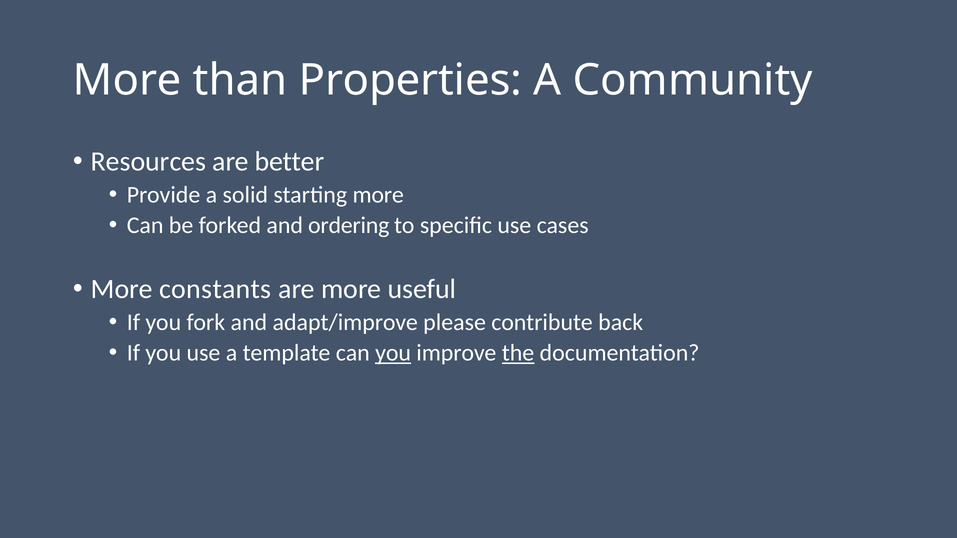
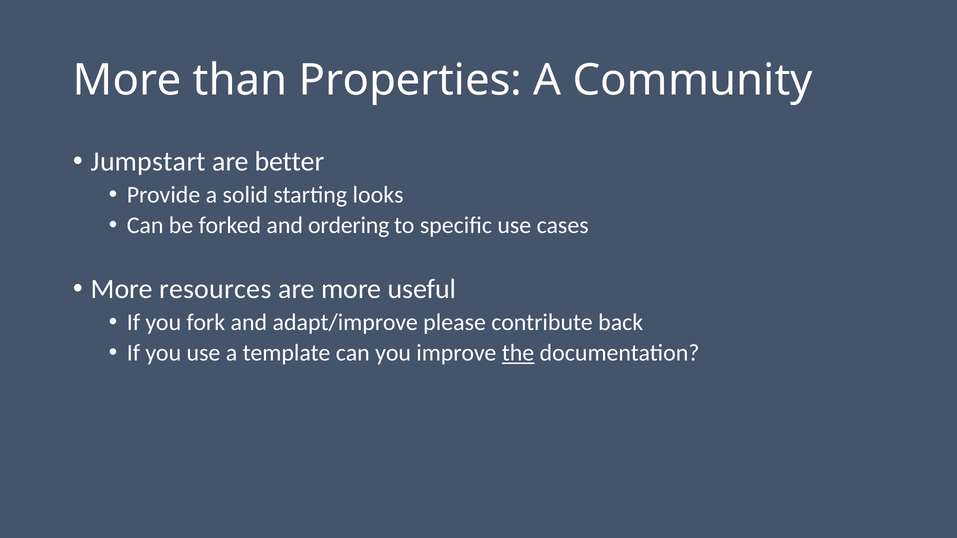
Resources: Resources -> Jumpstart (148, 162)
starting more: more -> looks (378, 195)
constants: constants -> resources (215, 289)
you underline: present -> none (393, 353)
